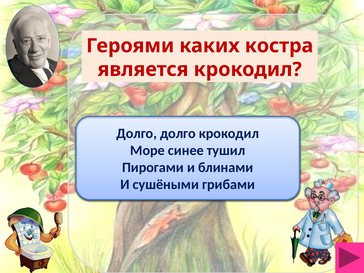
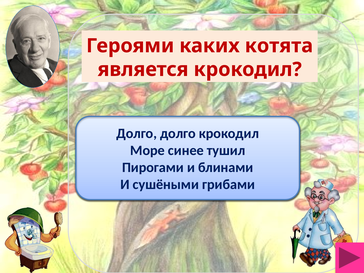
костра: костра -> котята (279, 46)
